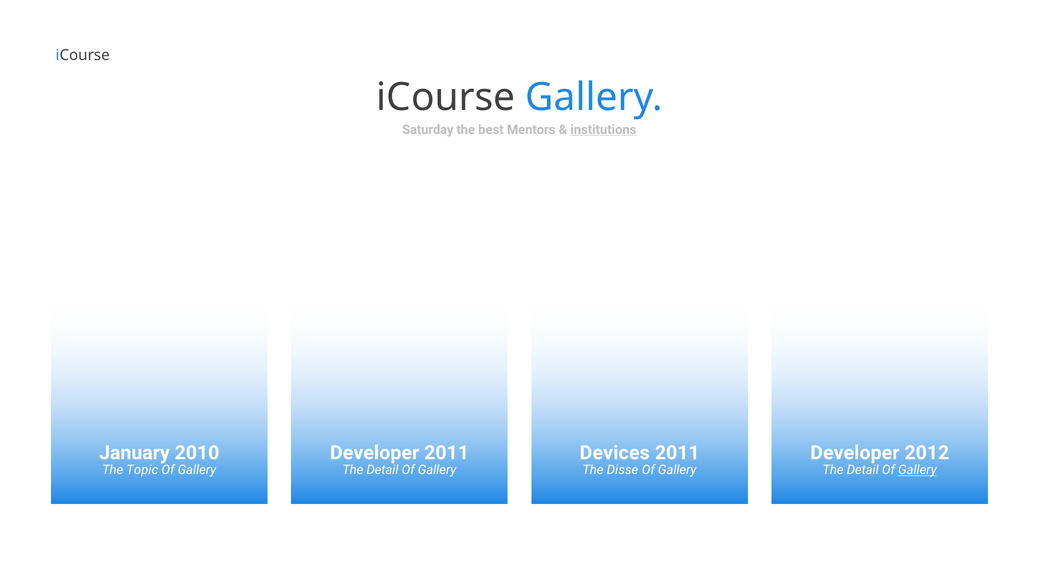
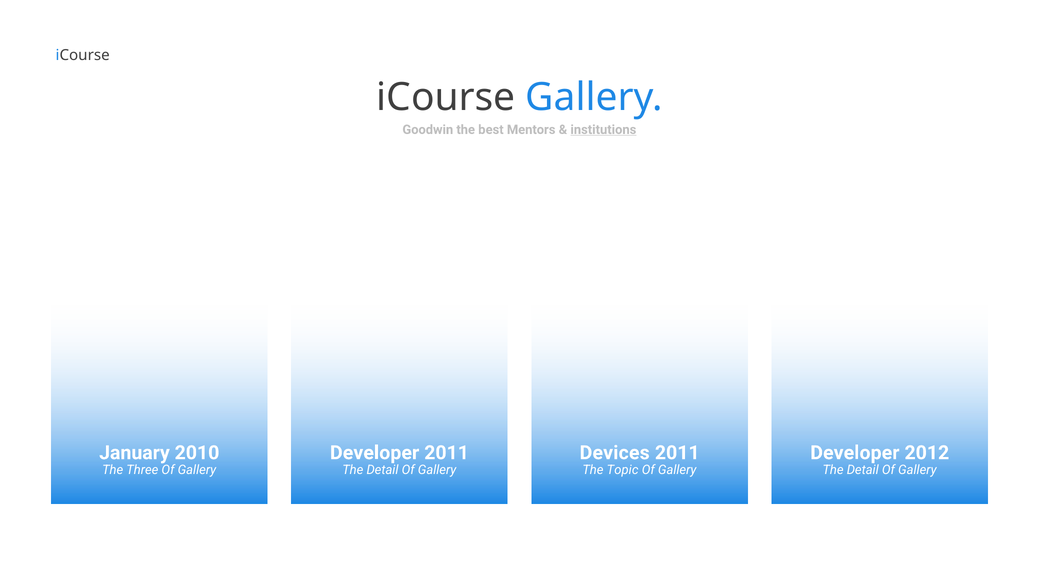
Saturday: Saturday -> Goodwin (428, 130)
Topic: Topic -> Three (142, 470)
Disse: Disse -> Topic (623, 470)
Gallery underline: present -> none (917, 470)
